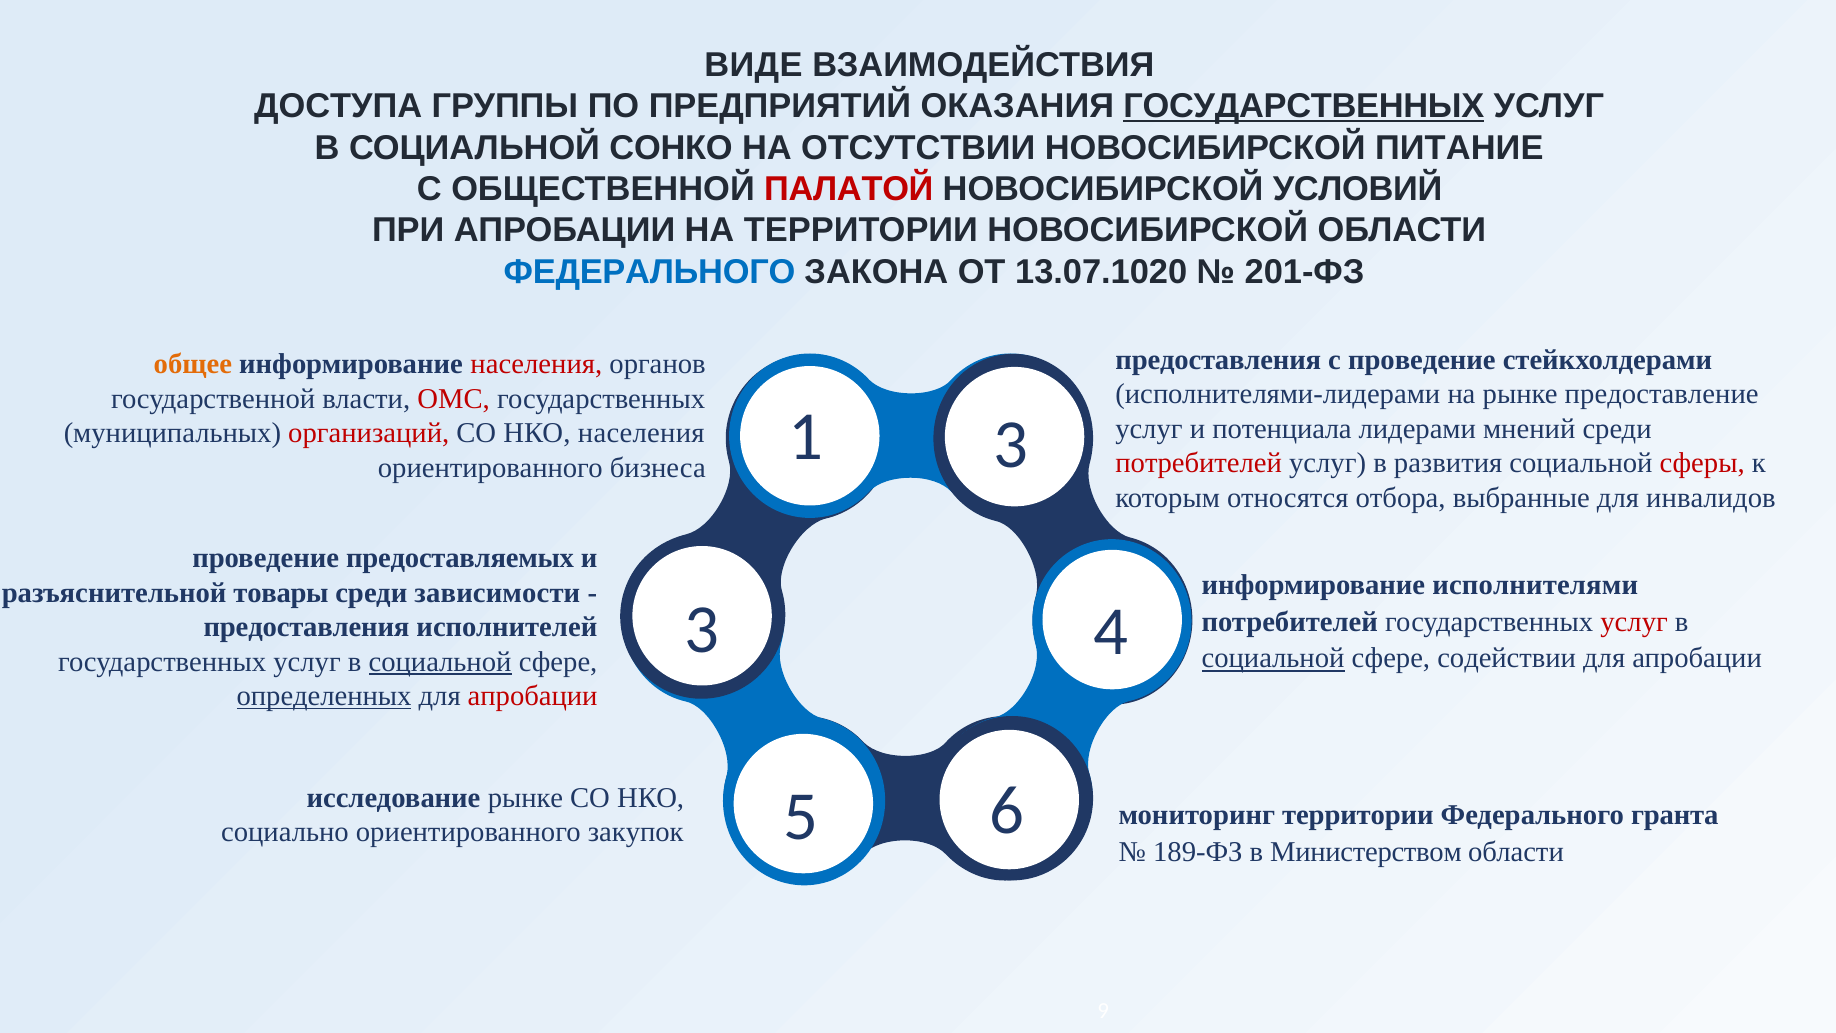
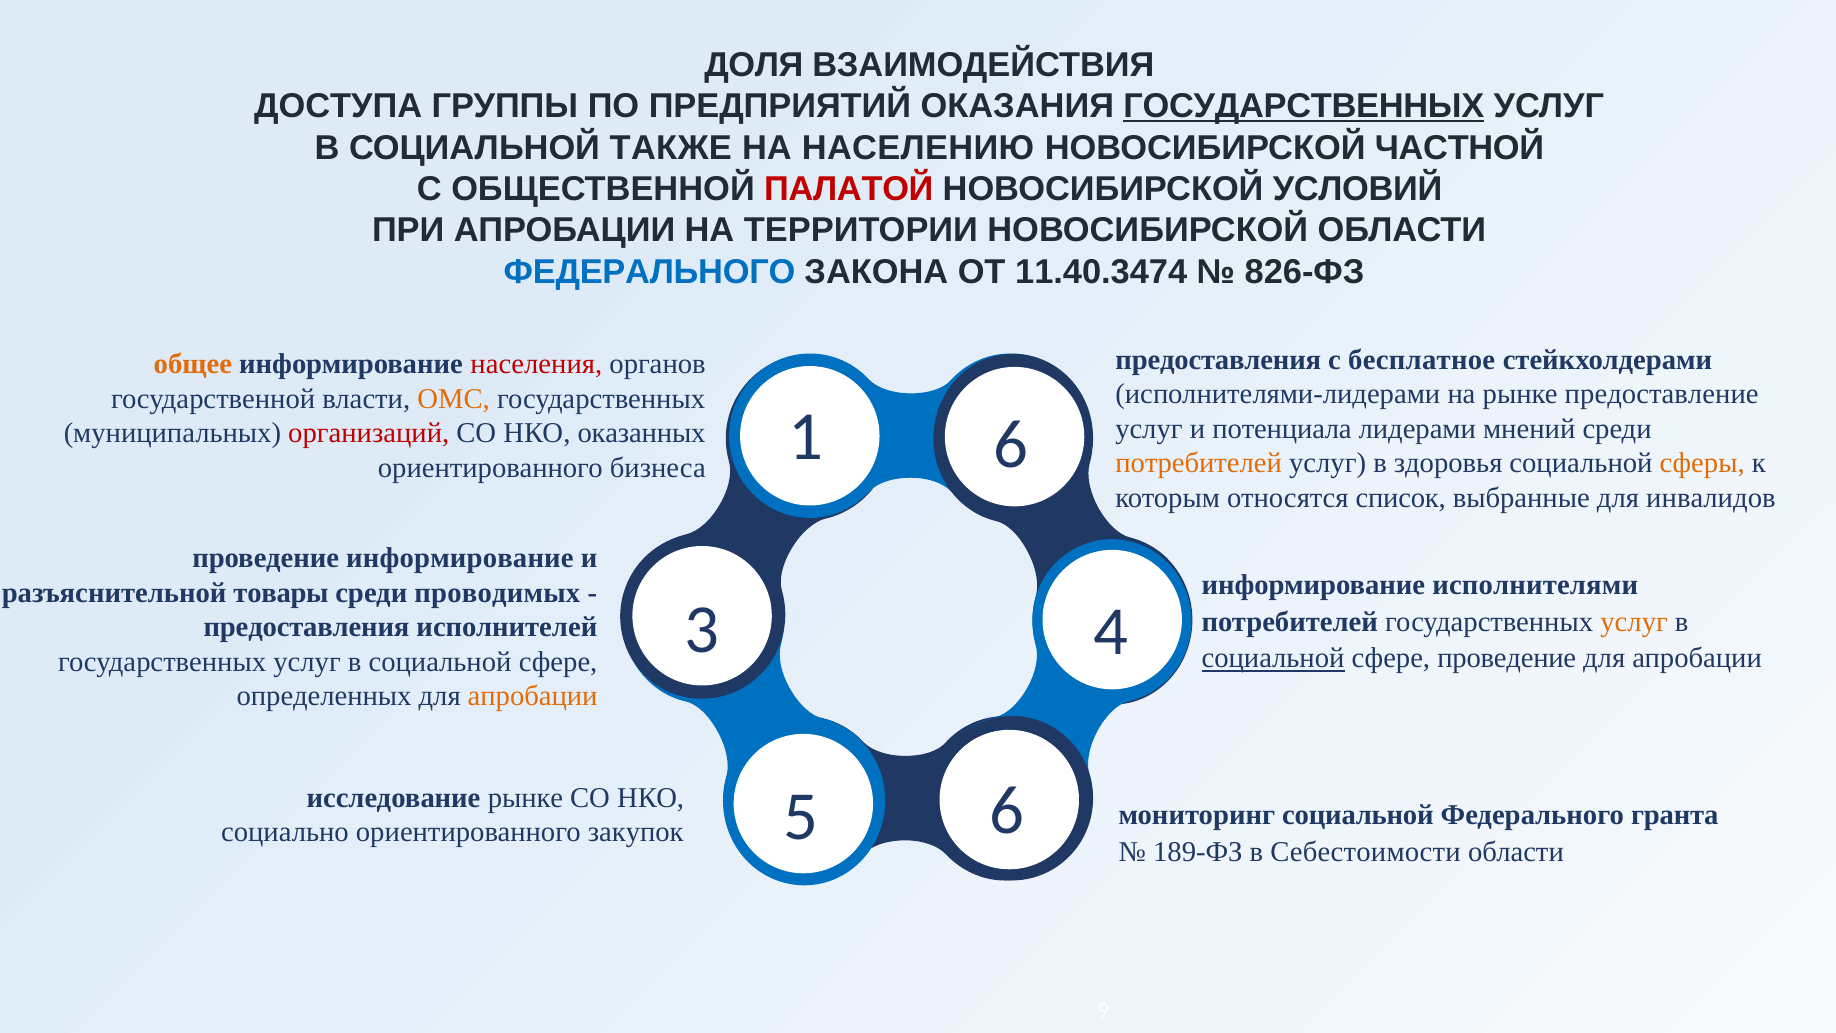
ВИДЕ: ВИДЕ -> ДОЛЯ (754, 65)
СОНКО: СОНКО -> ТАКЖЕ (671, 148)
ОТСУТСТВИИ: ОТСУТСТВИИ -> НАСЕЛЕНИЮ (918, 148)
ПИТАНИЕ: ПИТАНИЕ -> ЧАСТНОЙ (1459, 148)
13.07.1020: 13.07.1020 -> 11.40.3474 (1101, 272)
201-ФЗ: 201-ФЗ -> 826-ФЗ (1305, 272)
с проведение: проведение -> бесплатное (1422, 360)
ОМС colour: red -> orange (454, 399)
1 3: 3 -> 6 (1011, 445)
НКО населения: населения -> оказанных (641, 433)
потребителей colour: red -> orange (1199, 463)
развития: развития -> здоровья (1448, 463)
сферы colour: red -> orange (1702, 463)
отбора: отбора -> список (1401, 498)
проведение предоставляемых: предоставляемых -> информирование (460, 558)
зависимости: зависимости -> проводимых (497, 593)
услуг colour: red -> orange (1634, 621)
сфере содействии: содействии -> проведение (1507, 658)
социальной underline: present -> none (440, 662)
определенных underline: present -> none (324, 696)
апробации colour: red -> orange (533, 696)
мониторинг территории: территории -> социальной (1358, 815)
Министерством: Министерством -> Себестоимости (1366, 852)
